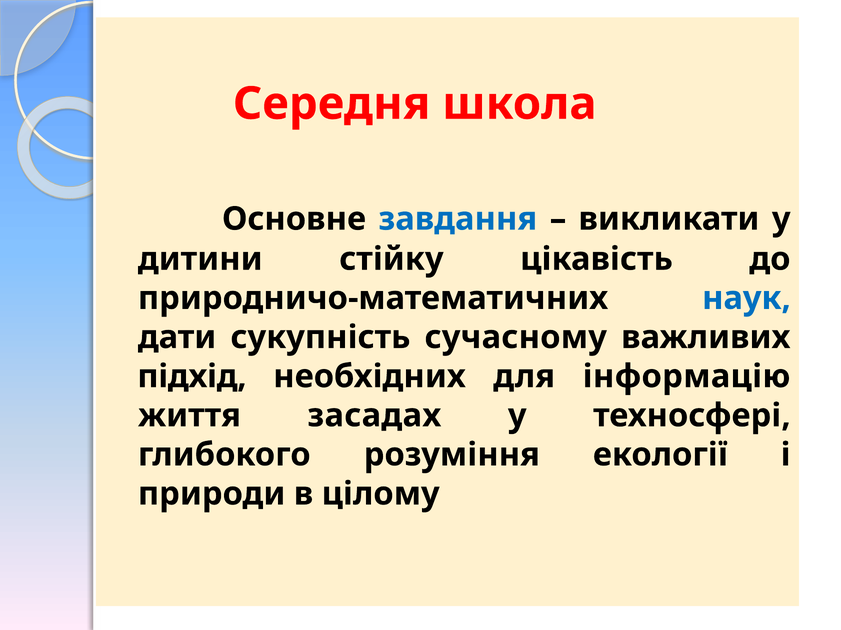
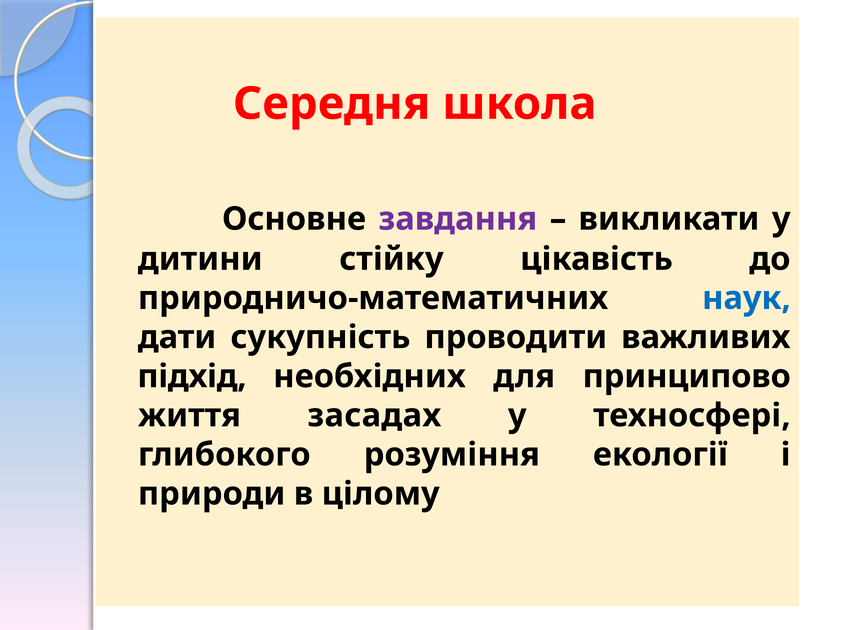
завдання colour: blue -> purple (458, 219)
сучасному: сучасному -> проводити (516, 338)
інформацію: інформацію -> принципово (687, 377)
